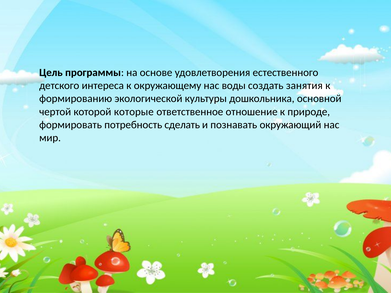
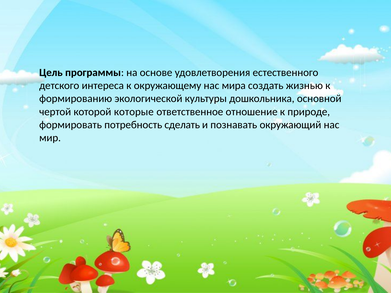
воды: воды -> мира (234, 86)
занятия: занятия -> жизнью (304, 86)
